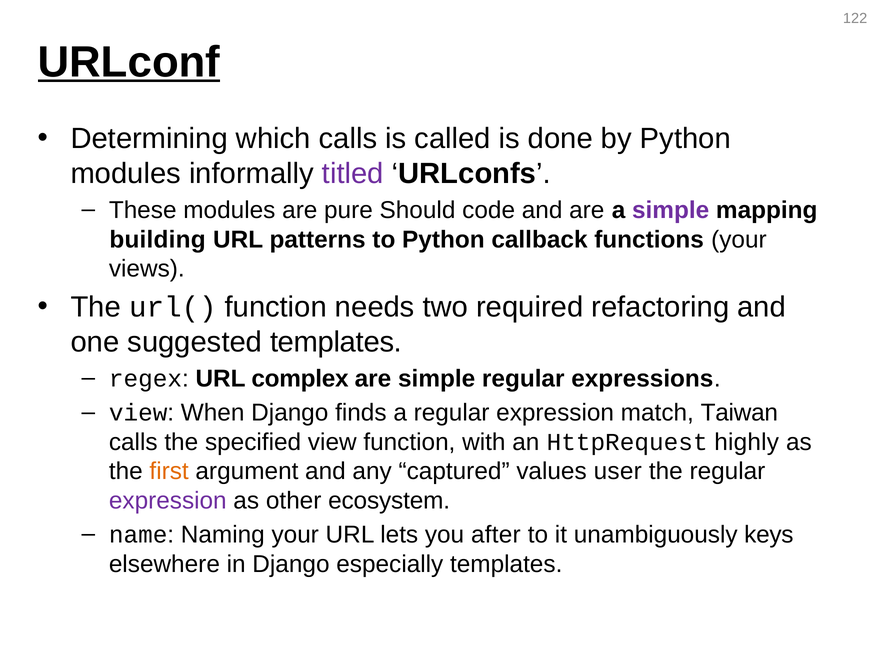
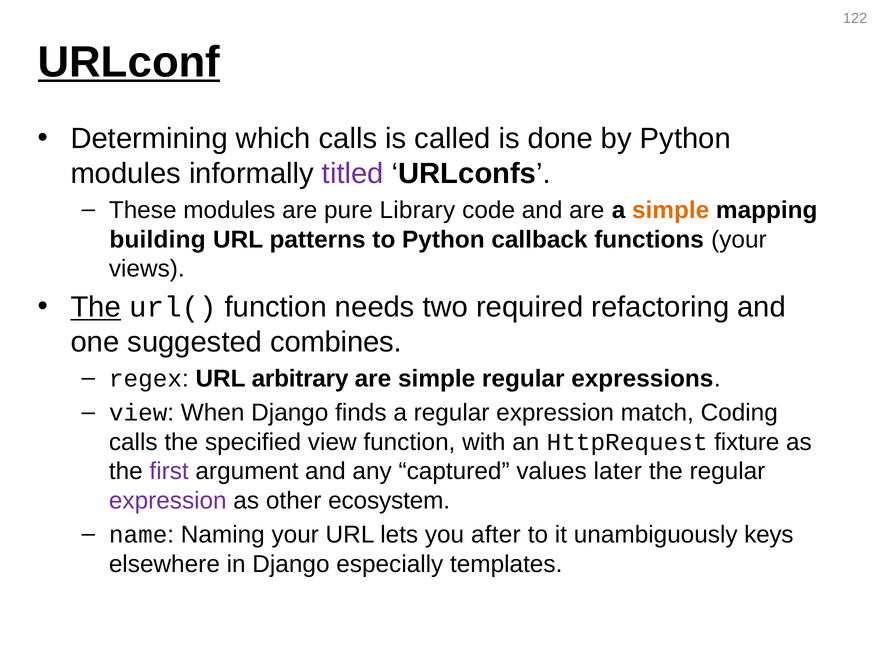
Should: Should -> Library (417, 210)
simple colour: purple -> orange (671, 210)
The underline: none -> present (96, 307)
suggested templates: templates -> combines (336, 342)
complex: complex -> arbitrary (300, 379)
Taiwan: Taiwan -> Coding (739, 413)
highly: highly -> fixture (747, 442)
first colour: orange -> purple (169, 471)
user: user -> later (618, 471)
